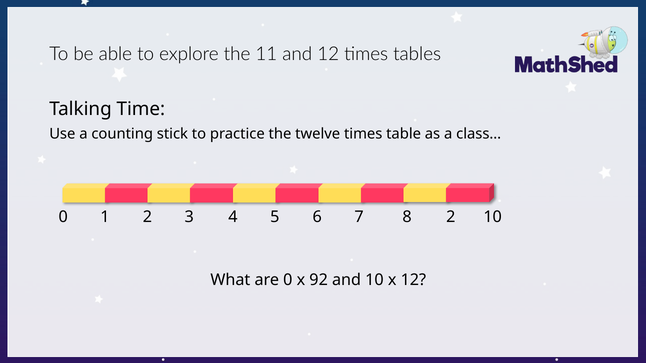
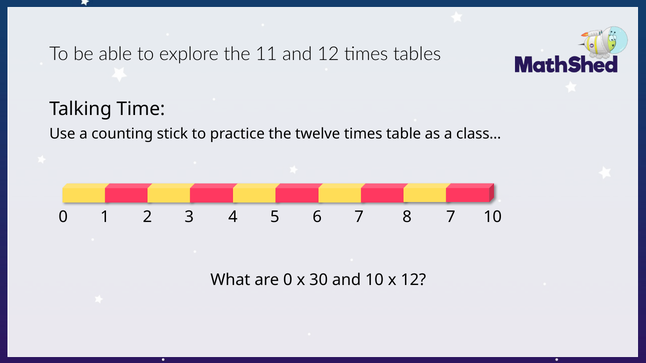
8 2: 2 -> 7 (451, 217)
92: 92 -> 30 (319, 280)
